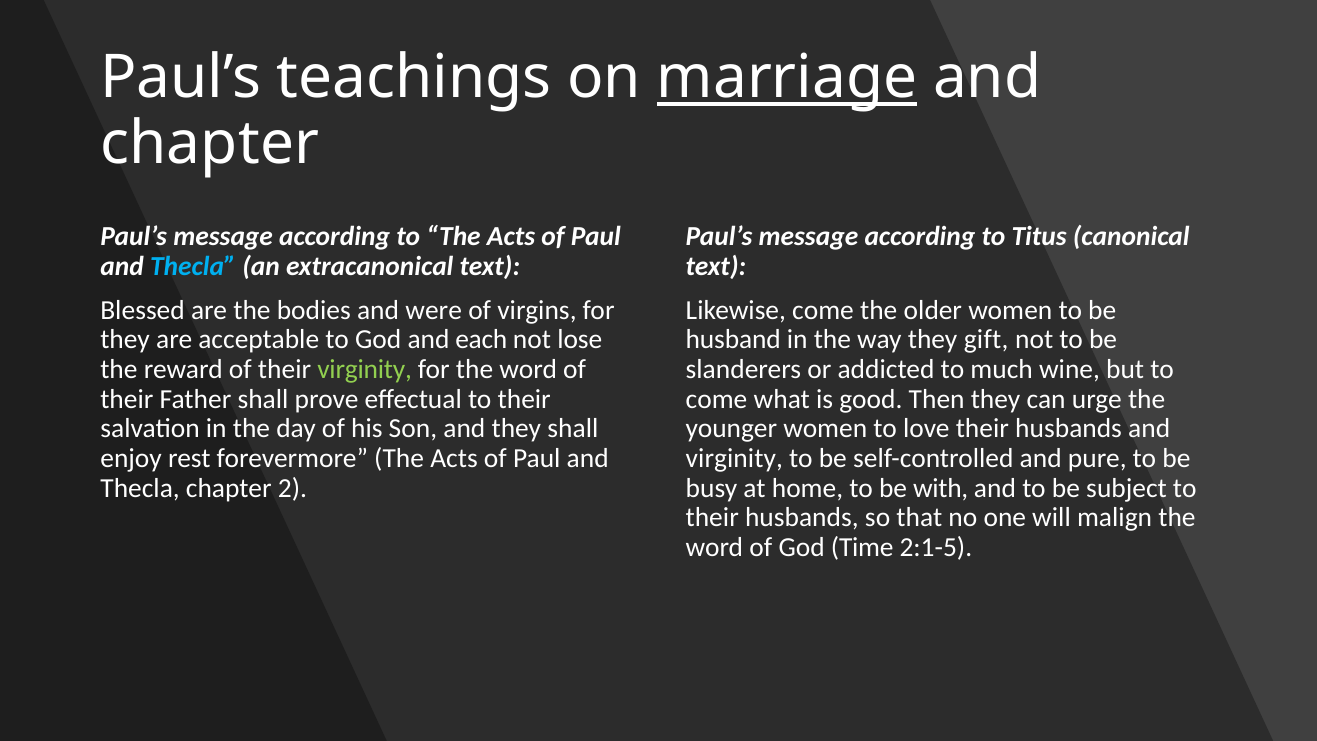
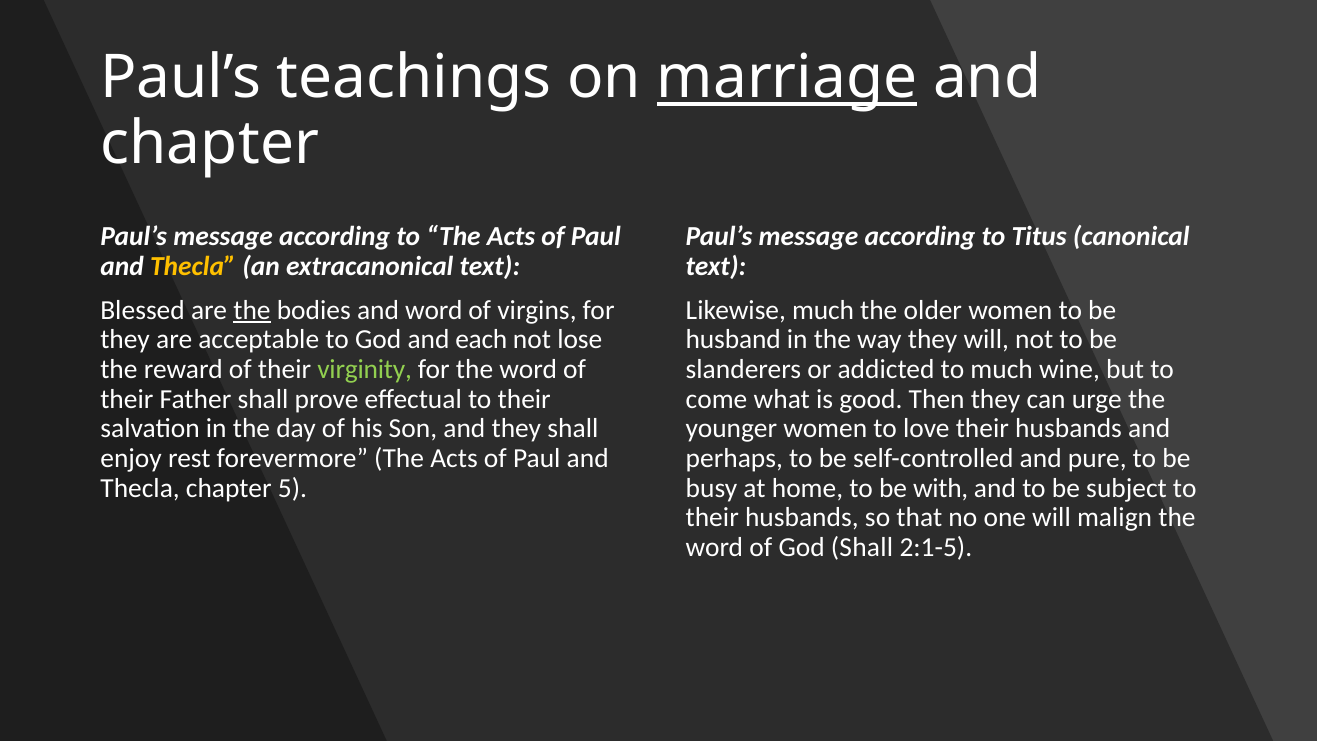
Thecla colour: light blue -> yellow (193, 267)
the underline: none -> present (252, 310)
and were: were -> word (434, 310)
Likewise come: come -> much (823, 310)
they gift: gift -> will (986, 340)
virginity: virginity -> perhaps (734, 458)
2: 2 -> 5 (292, 488)
God Time: Time -> Shall (862, 547)
